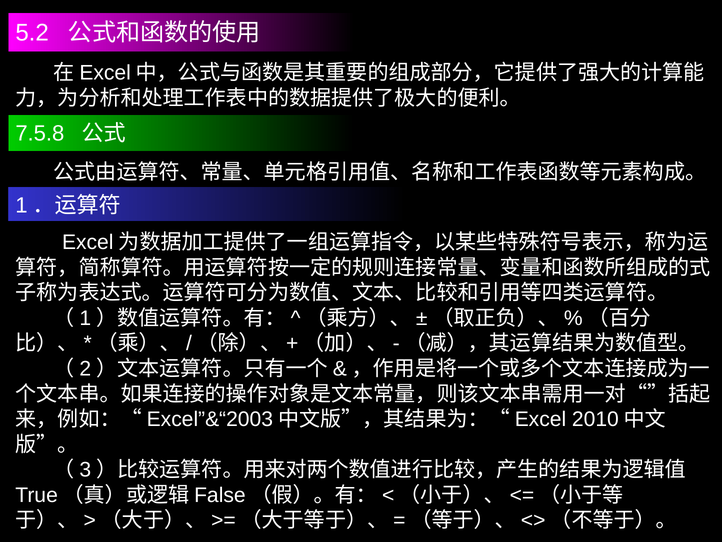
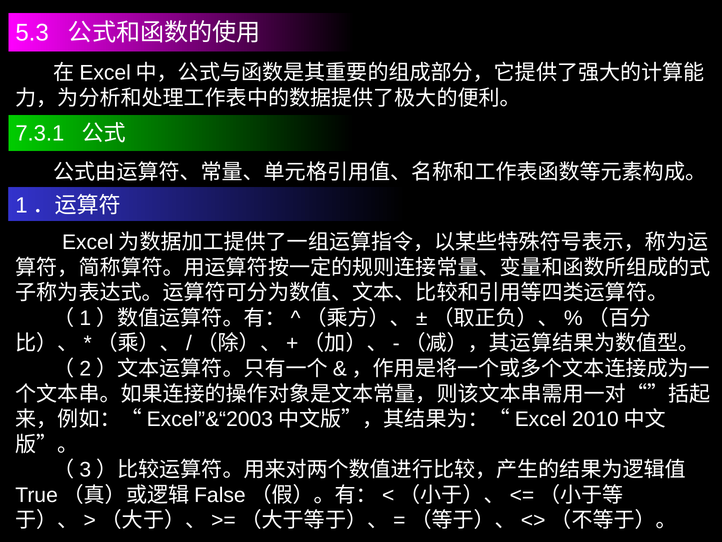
5.2: 5.2 -> 5.3 (32, 33)
7.5.8: 7.5.8 -> 7.3.1 (40, 133)
